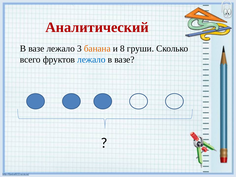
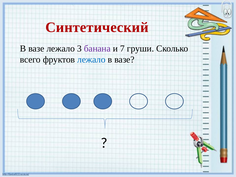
Аналитический: Аналитический -> Синтетический (97, 27)
банана colour: orange -> purple (97, 49)
8: 8 -> 7 (122, 49)
